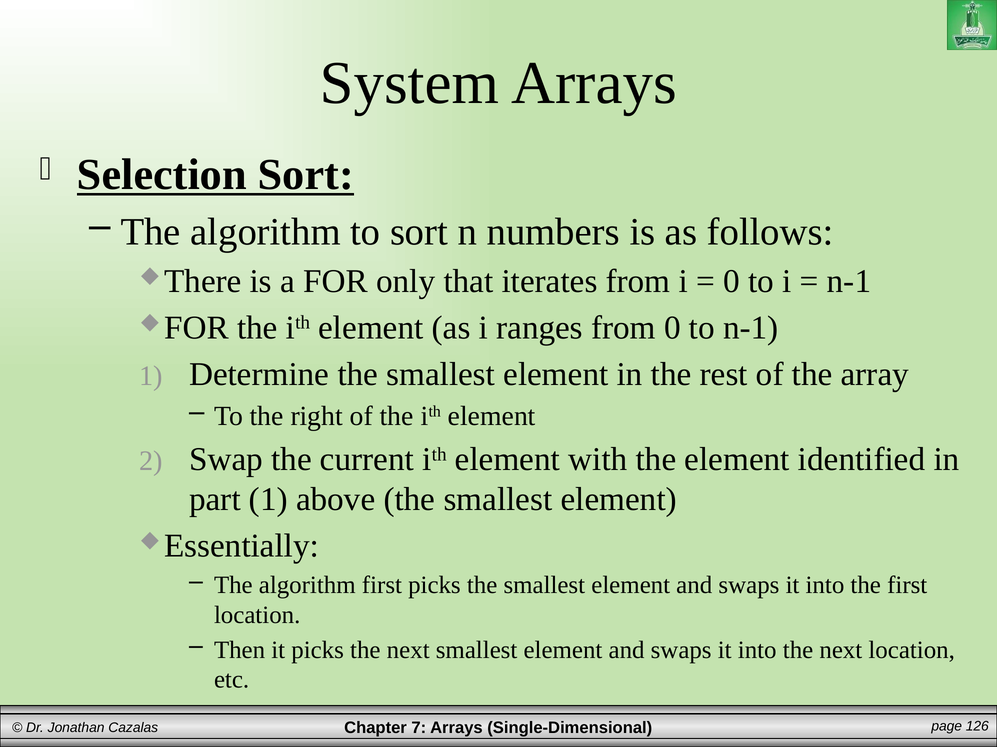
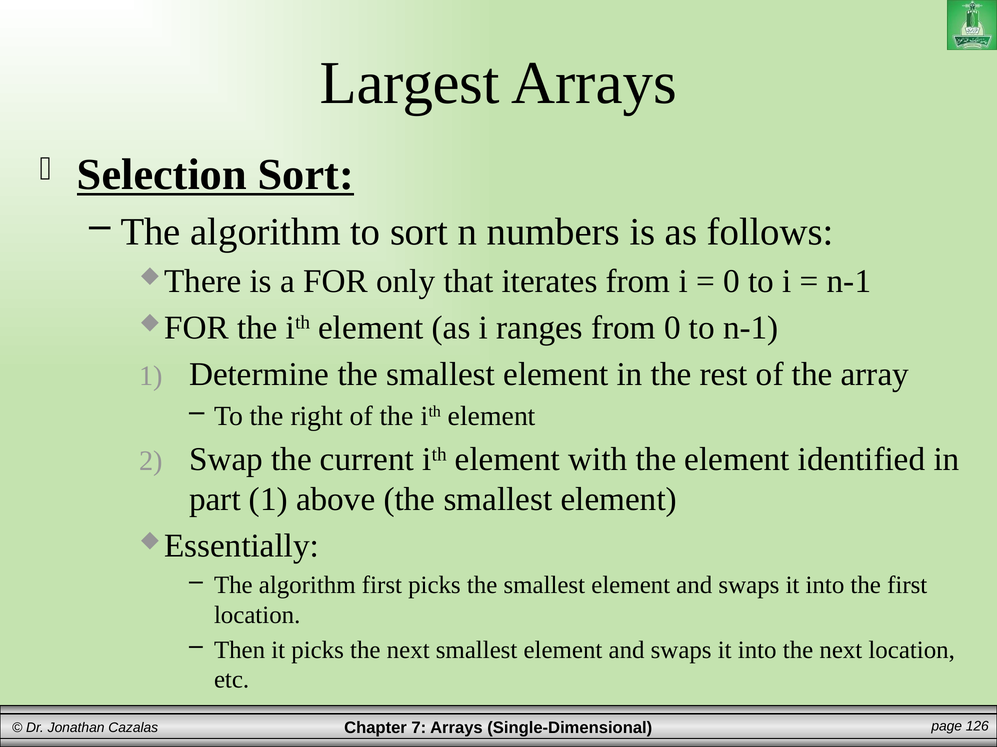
System: System -> Largest (410, 83)
